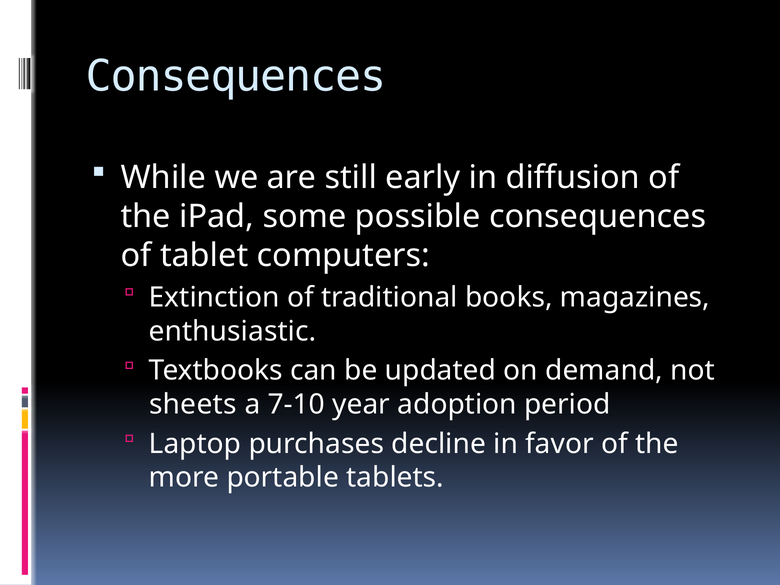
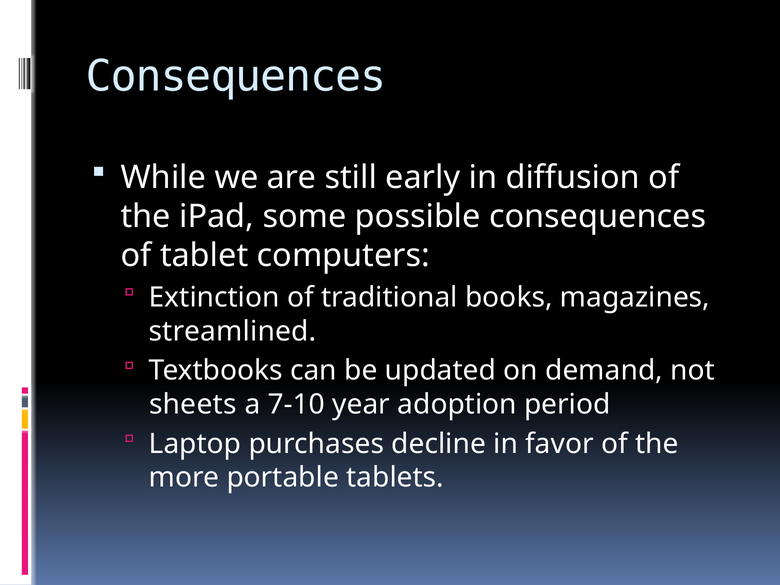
enthusiastic: enthusiastic -> streamlined (232, 331)
